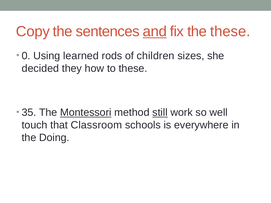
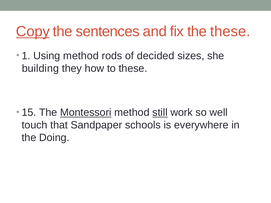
Copy underline: none -> present (33, 32)
and underline: present -> none (155, 32)
0: 0 -> 1 (26, 56)
Using learned: learned -> method (81, 56)
children: children -> decided (156, 56)
decided: decided -> building (40, 68)
35: 35 -> 15 (29, 113)
Classroom: Classroom -> Sandpaper (96, 125)
